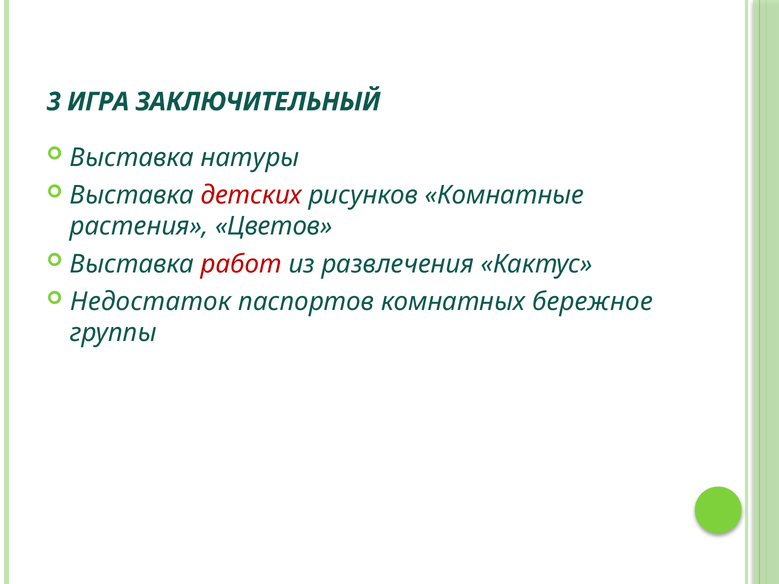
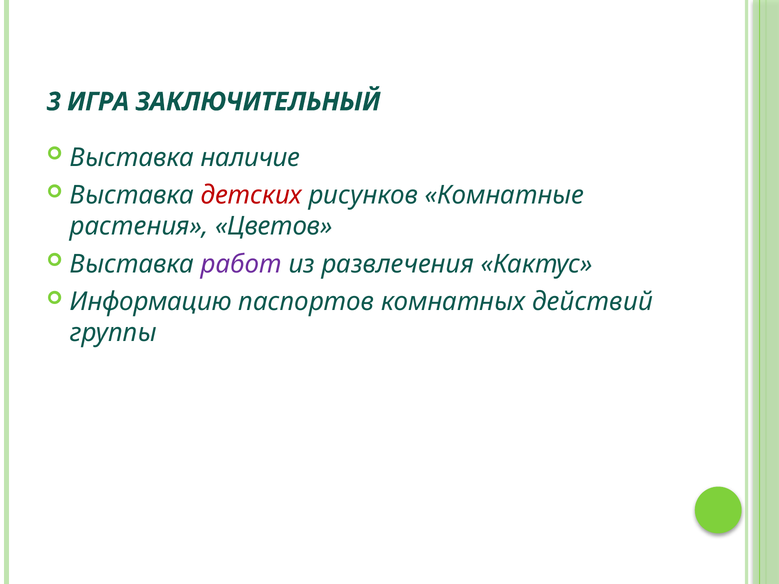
натуры: натуры -> наличие (250, 158)
работ colour: red -> purple (241, 264)
Недостаток: Недостаток -> Информацию (151, 302)
бережное: бережное -> действий (592, 302)
